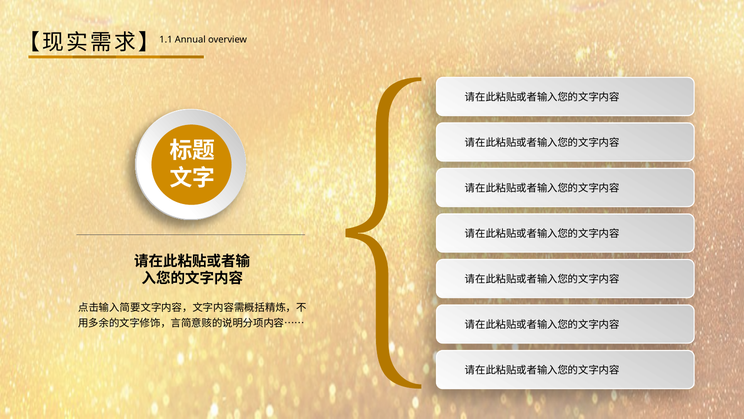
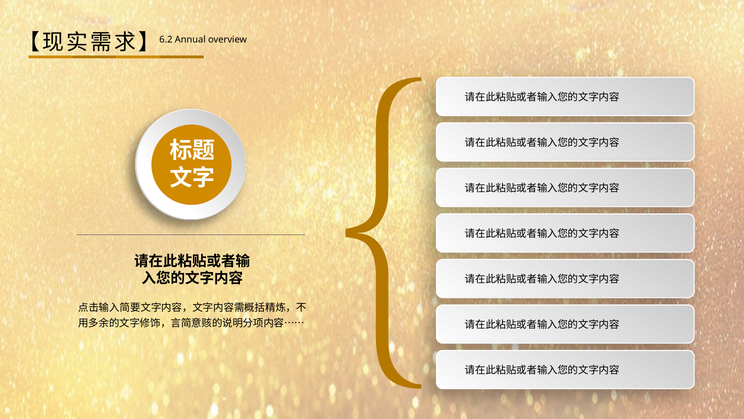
1.1: 1.1 -> 6.2 (166, 40)
